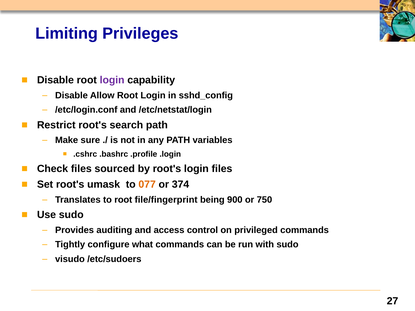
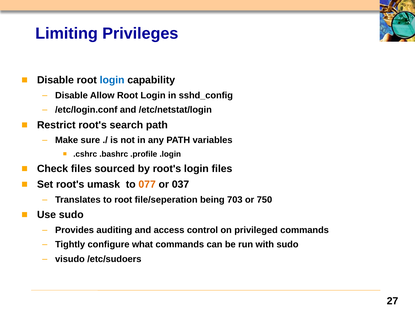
login colour: purple -> blue (112, 80)
374: 374 -> 037 (180, 185)
file/fingerprint: file/fingerprint -> file/seperation (166, 200)
900: 900 -> 703 (235, 200)
